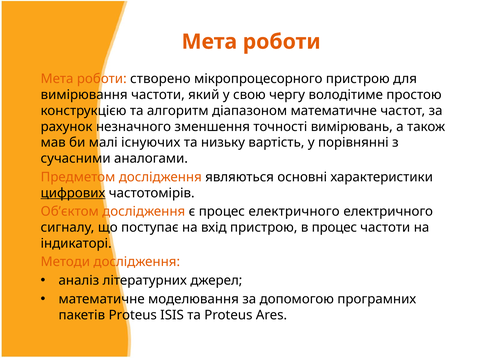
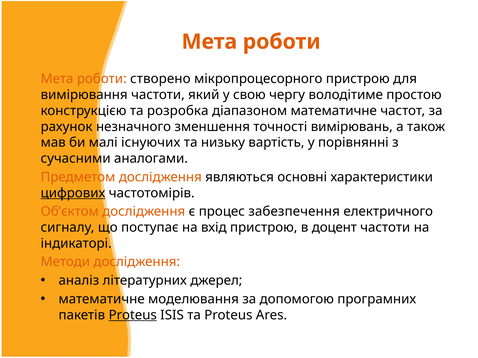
алгоритм: алгоритм -> розробка (178, 111)
процес електричного: електричного -> забезпечення (294, 212)
в процес: процес -> доцент (334, 228)
Proteus underline: none -> present (133, 315)
